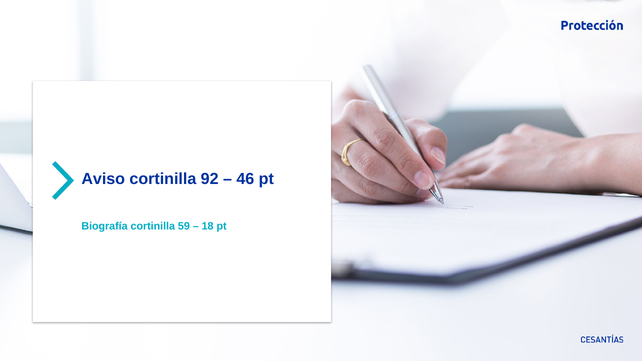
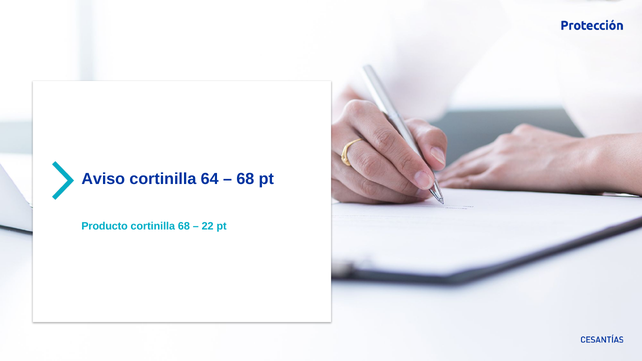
92: 92 -> 64 (210, 179)
46: 46 -> 68 (245, 179)
Biografía: Biografía -> Producto (105, 226)
cortinilla 59: 59 -> 68 (184, 226)
18: 18 -> 22 (208, 226)
